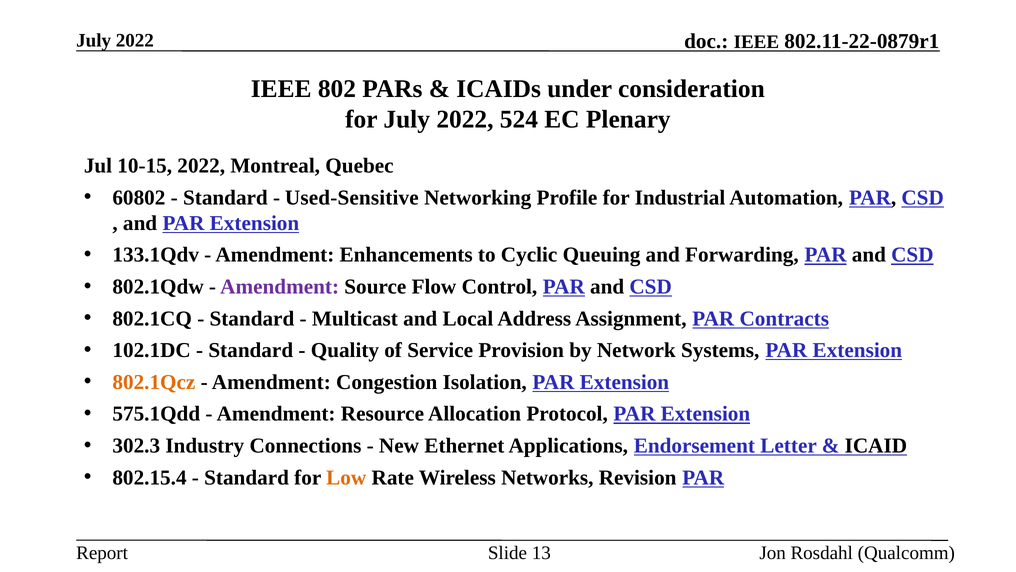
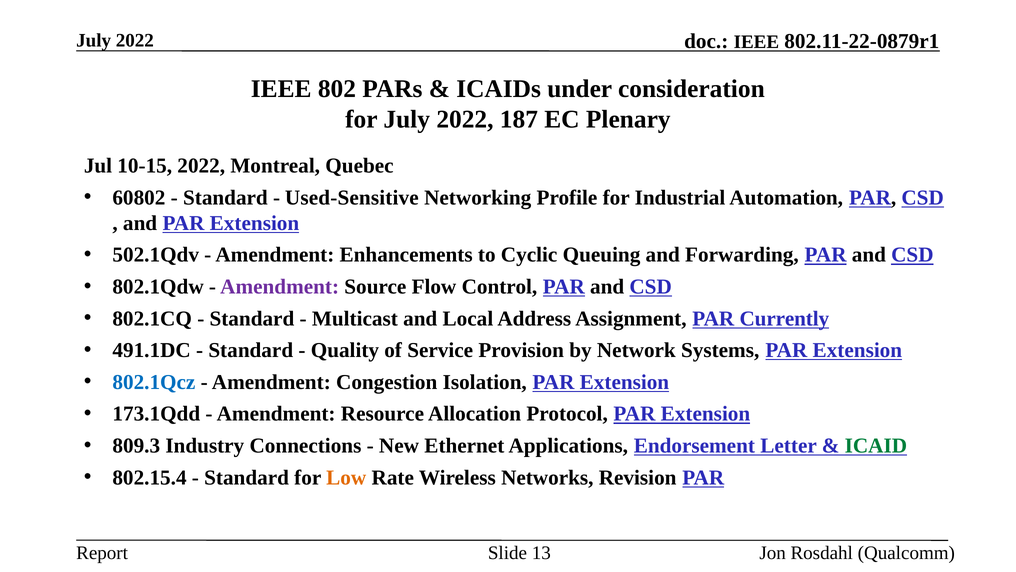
524: 524 -> 187 (519, 119)
133.1Qdv: 133.1Qdv -> 502.1Qdv (156, 255)
Contracts: Contracts -> Currently (784, 318)
102.1DC: 102.1DC -> 491.1DC (152, 350)
802.1Qcz colour: orange -> blue (154, 382)
575.1Qdd: 575.1Qdd -> 173.1Qdd (156, 414)
302.3: 302.3 -> 809.3 (136, 445)
ICAID colour: black -> green (876, 445)
